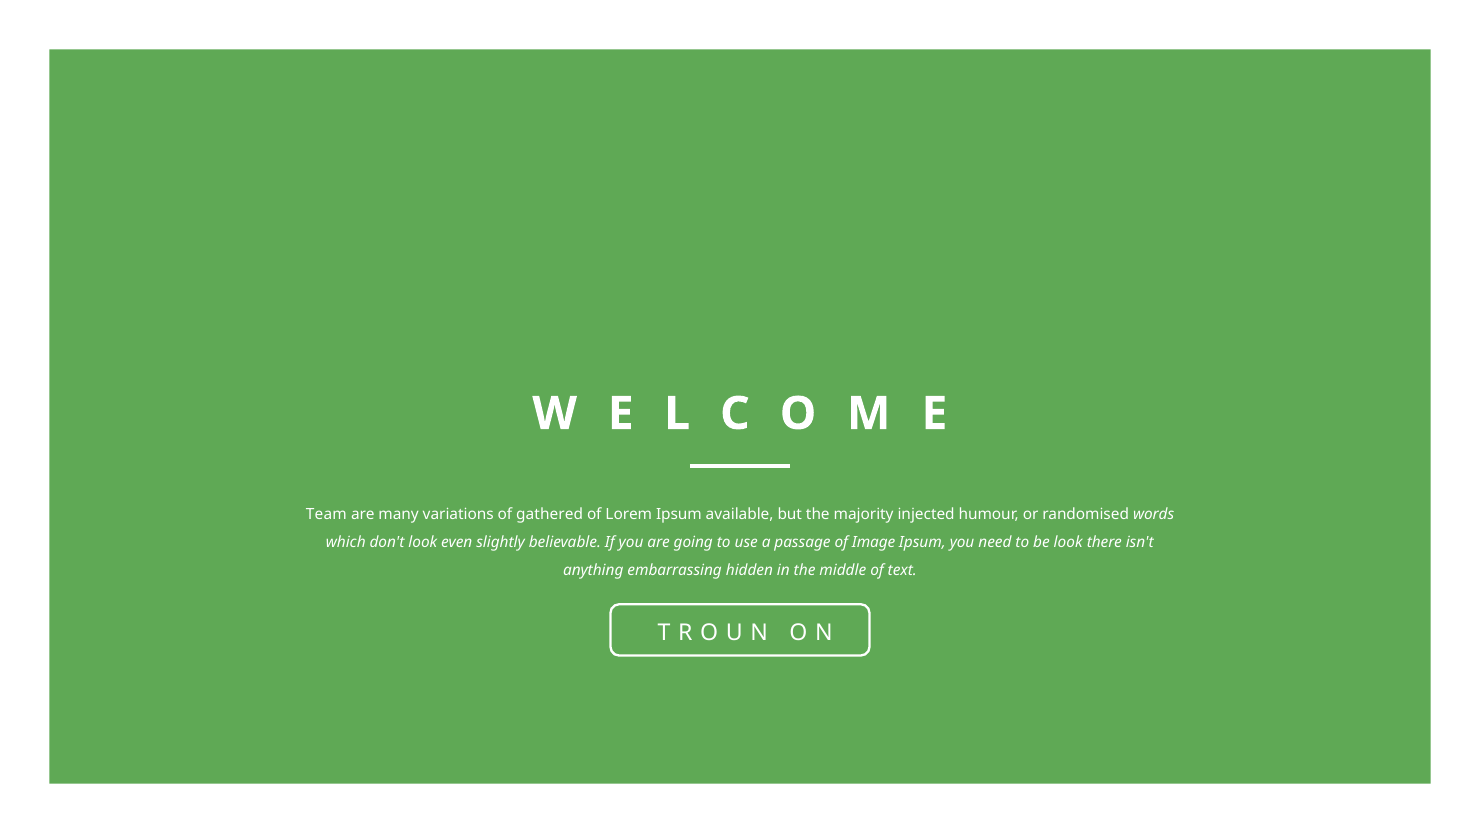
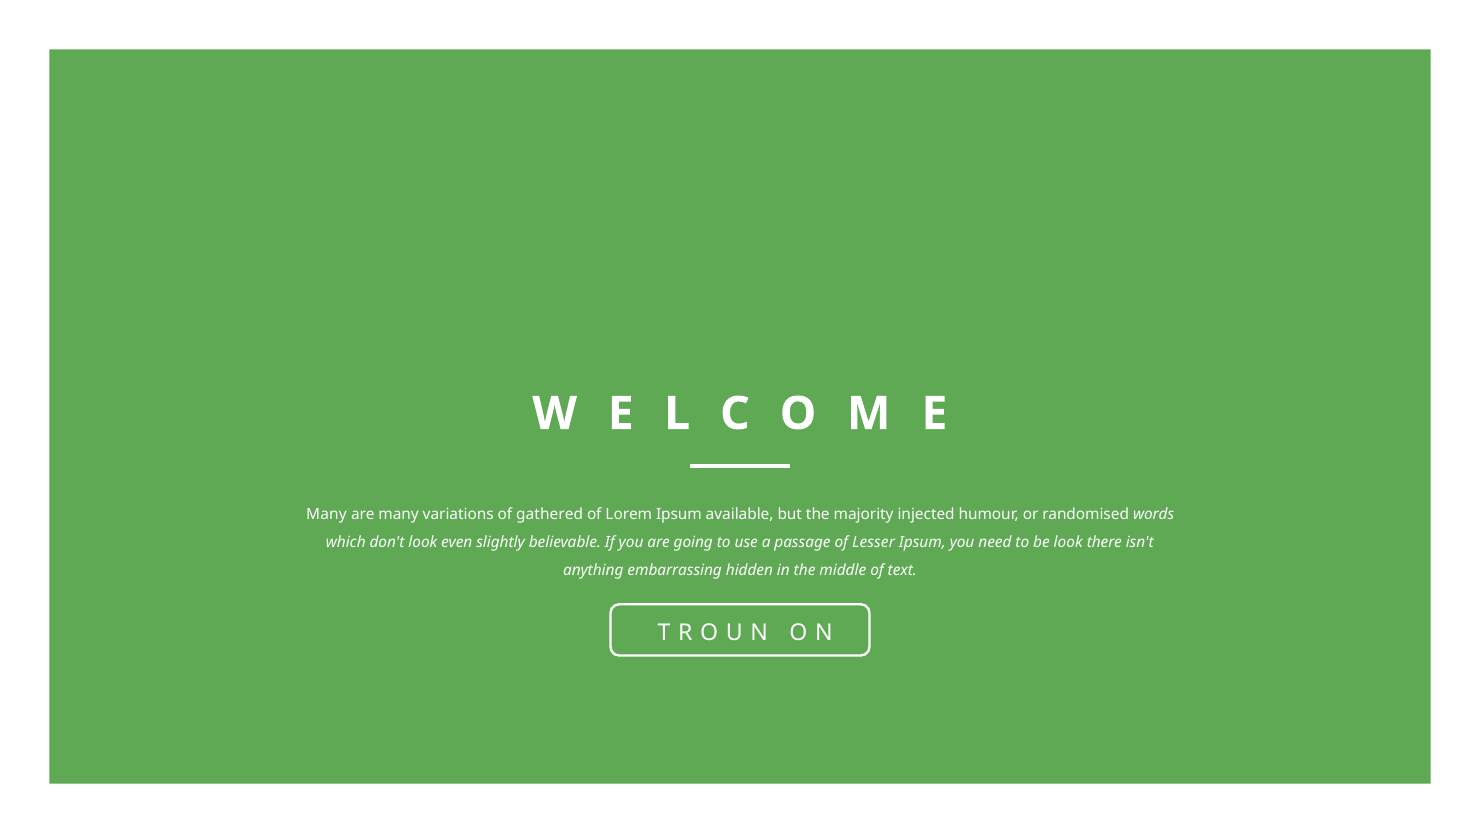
Team: Team -> Many (326, 515)
Image: Image -> Lesser (873, 542)
